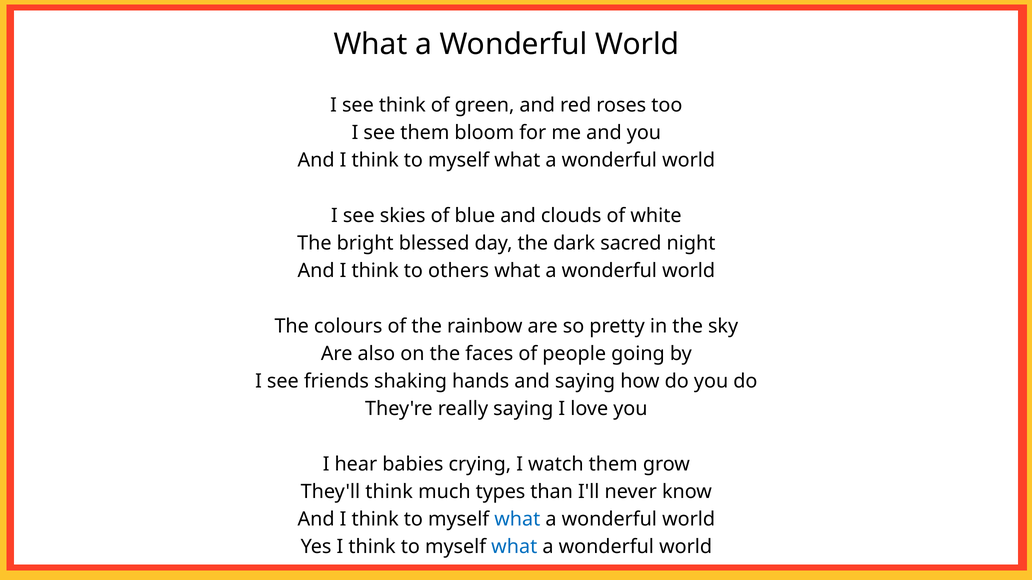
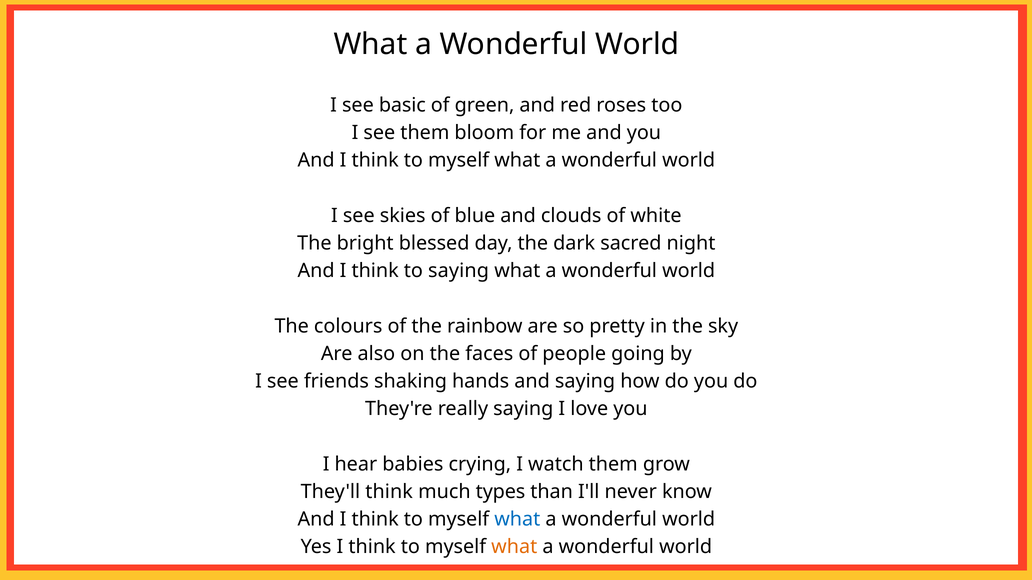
see think: think -> basic (402, 105)
to others: others -> saying (459, 271)
what colour: blue -> orange (514, 547)
